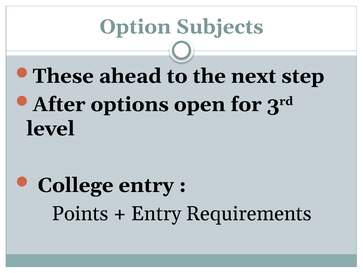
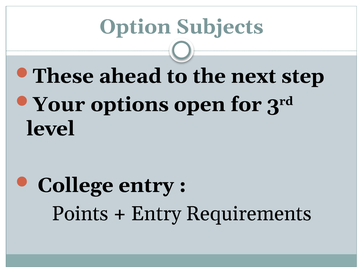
After: After -> Your (59, 104)
